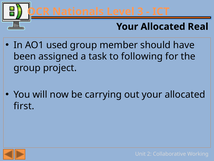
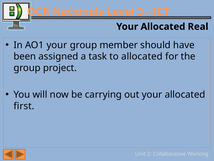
AO1 used: used -> your (57, 45)
to following: following -> allocated (142, 56)
